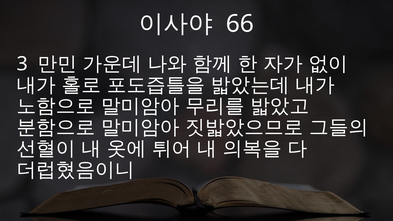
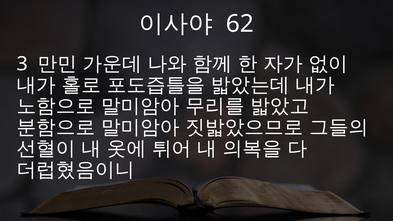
66: 66 -> 62 (240, 24)
